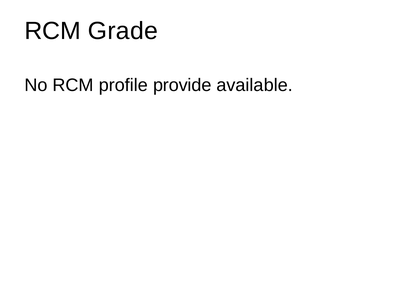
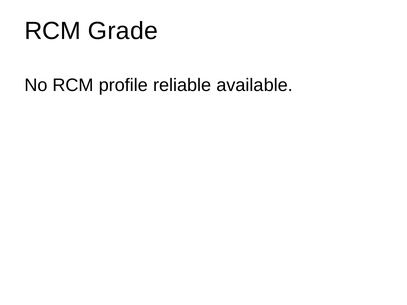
provide: provide -> reliable (182, 85)
